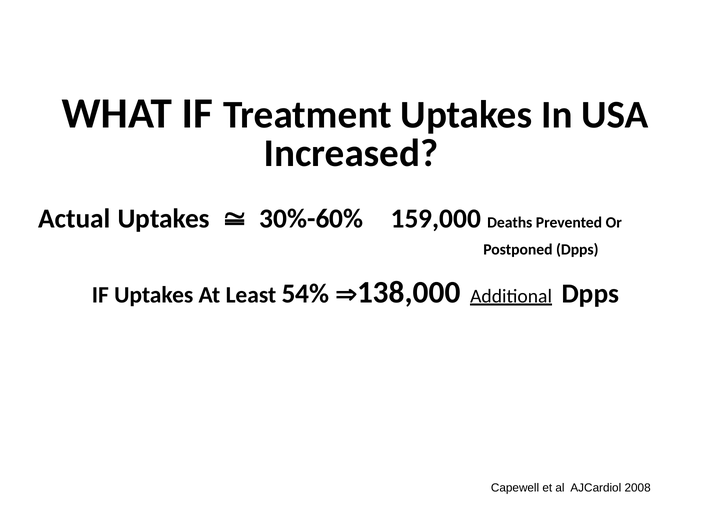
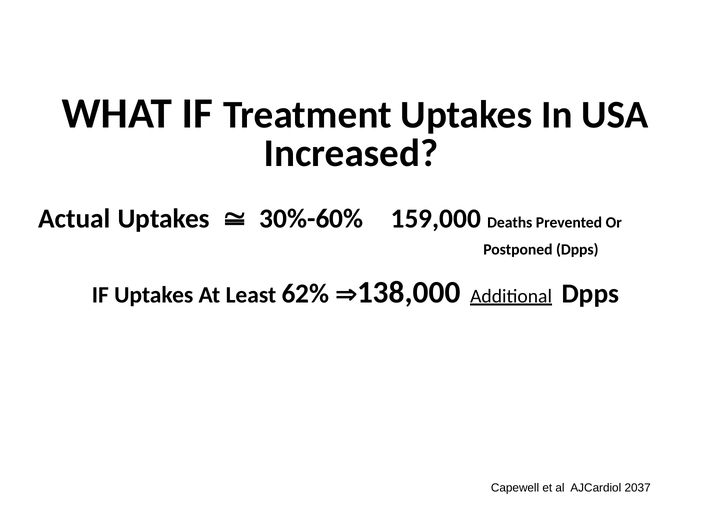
54%: 54% -> 62% (305, 293)
2008: 2008 -> 2037 (638, 487)
